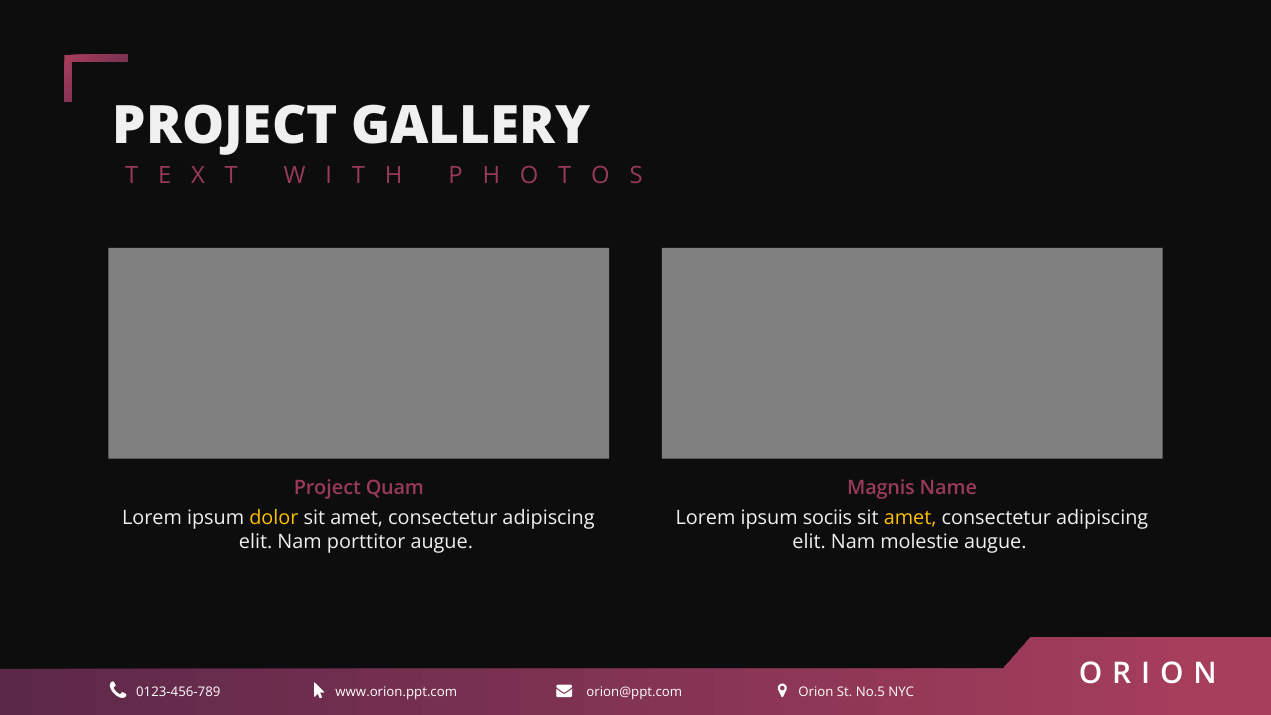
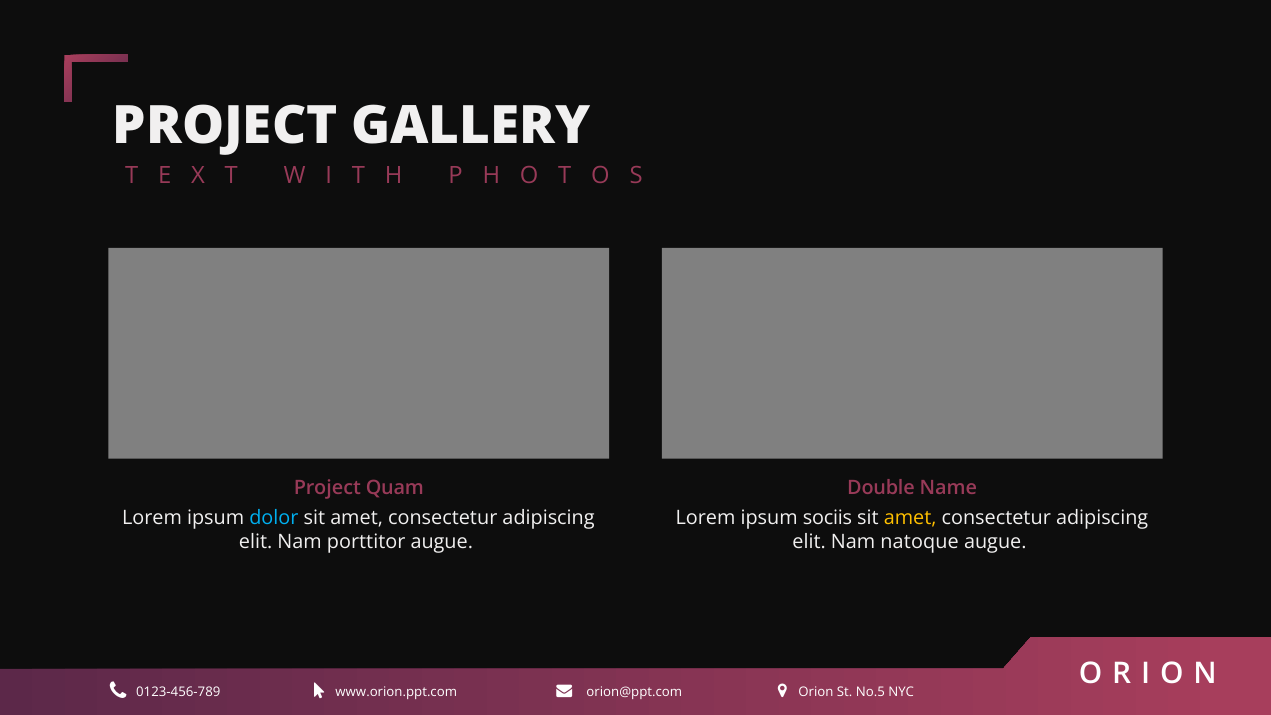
Magnis: Magnis -> Double (881, 488)
dolor colour: yellow -> light blue (274, 518)
molestie: molestie -> natoque (920, 542)
